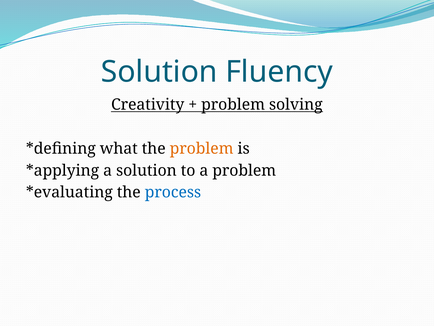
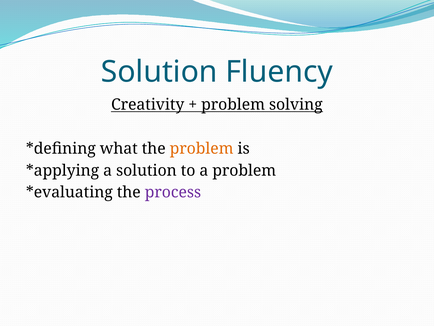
process colour: blue -> purple (173, 192)
